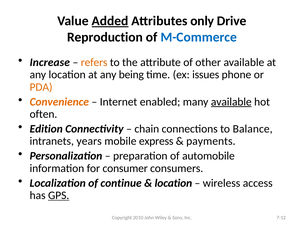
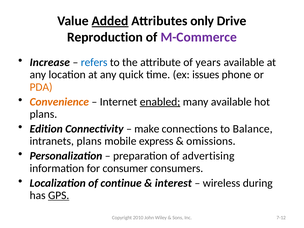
M-Commerce colour: blue -> purple (199, 37)
refers colour: orange -> blue (94, 62)
other: other -> years (208, 62)
being: being -> quick (131, 75)
enabled underline: none -> present (160, 102)
available underline: present -> none (231, 102)
often: often -> plans (43, 114)
chain: chain -> make (147, 129)
intranets years: years -> plans (89, 141)
payments: payments -> omissions (211, 141)
automobile: automobile -> advertising (208, 156)
location: location -> interest (173, 183)
access: access -> during (258, 183)
